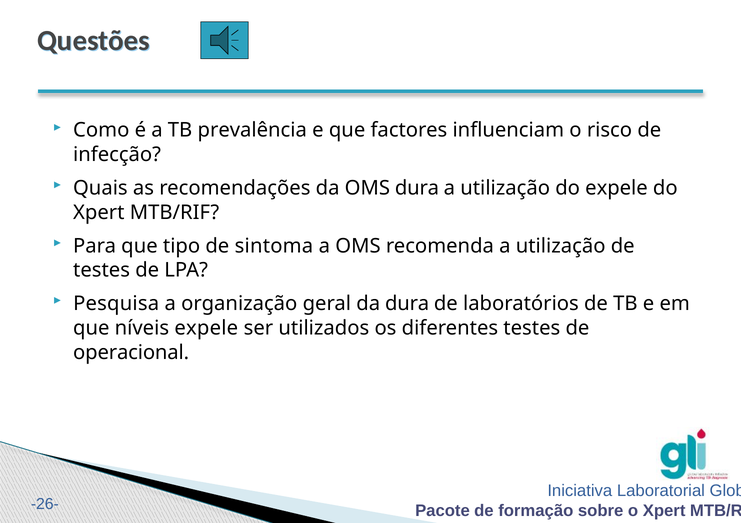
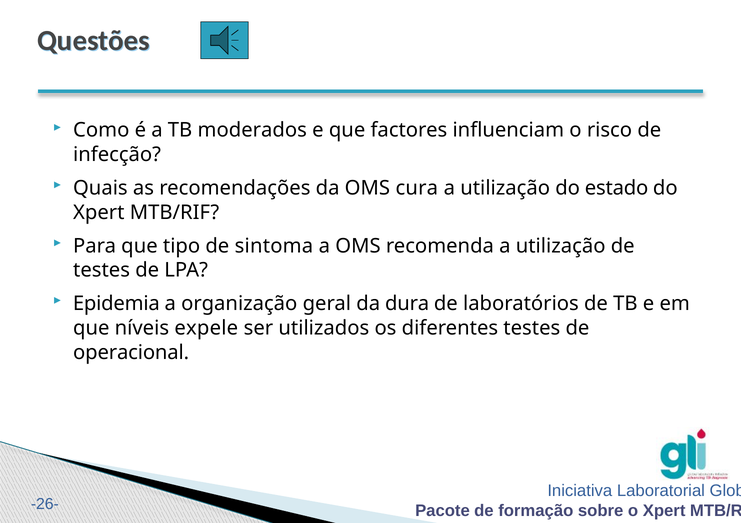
prevalência: prevalência -> moderados (252, 130)
OMS dura: dura -> cura (417, 188)
do expele: expele -> estado (617, 188)
Pesquisa: Pesquisa -> Epidemia (116, 304)
